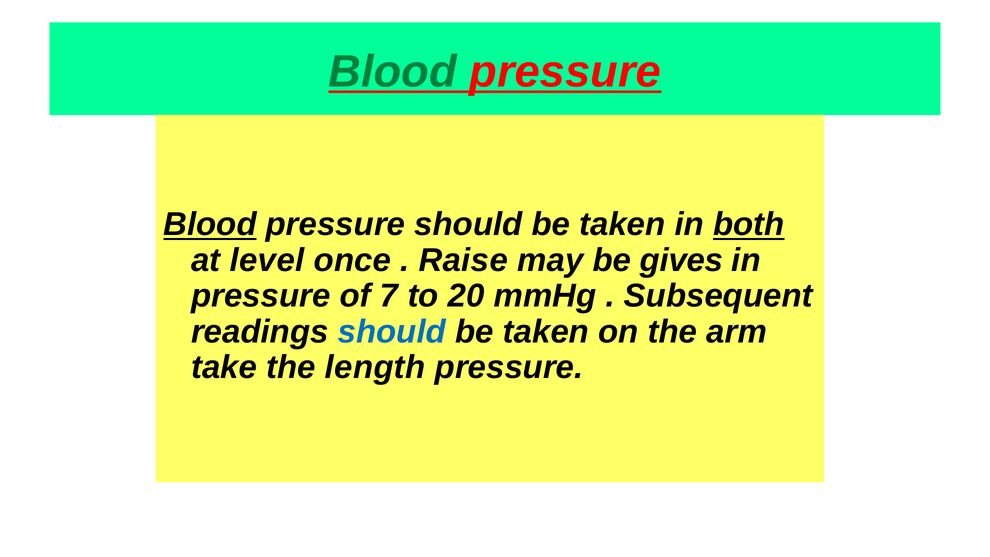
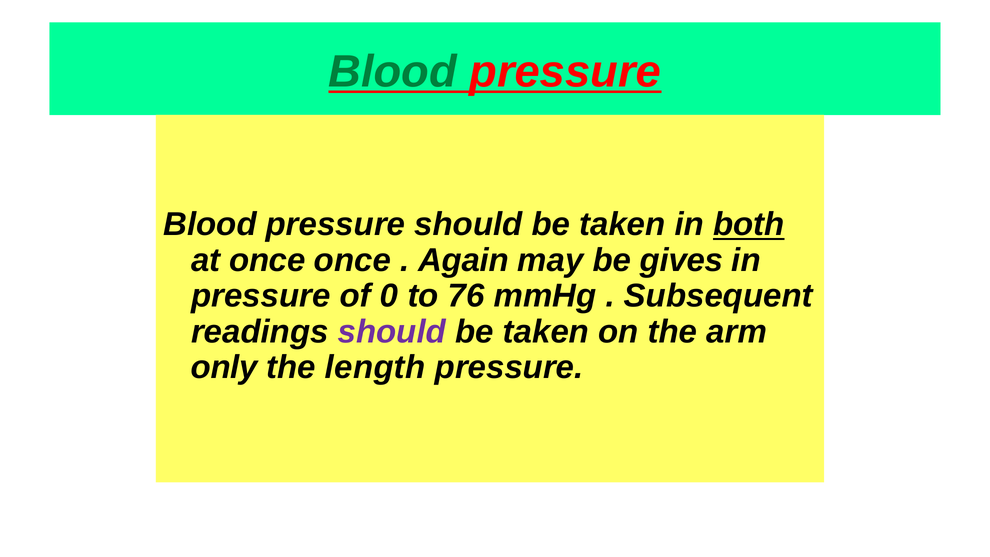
Blood underline: present -> none (210, 225)
at level: level -> once (267, 260)
Raise: Raise -> Again (464, 260)
7: 7 -> 0 (389, 296)
20: 20 -> 76 (466, 296)
should colour: blue -> purple (392, 332)
take: take -> only (224, 367)
